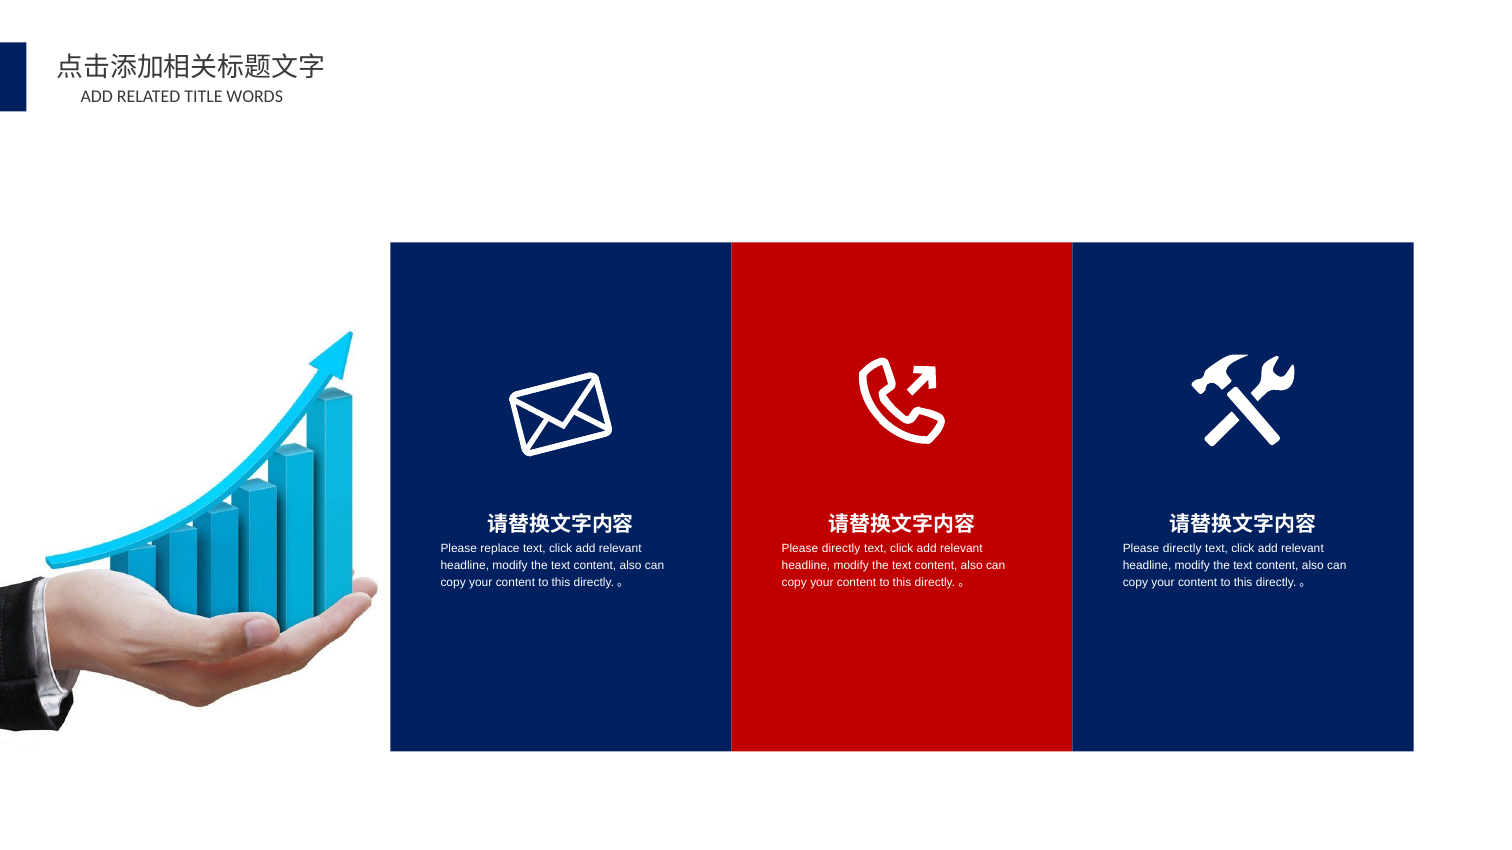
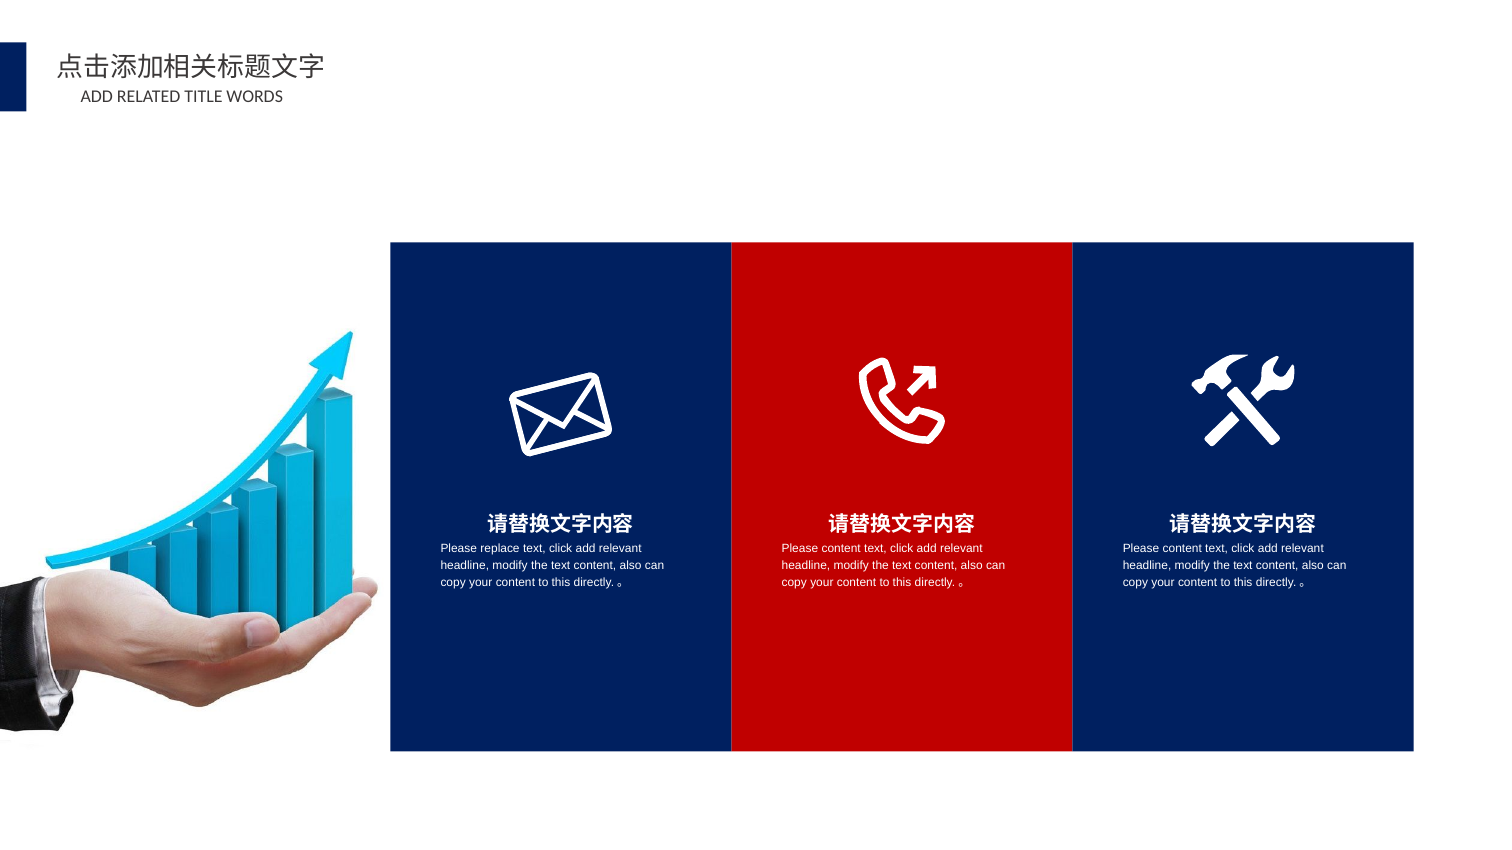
directly: directly -> content (841, 549)
directly: directly -> content (1182, 549)
